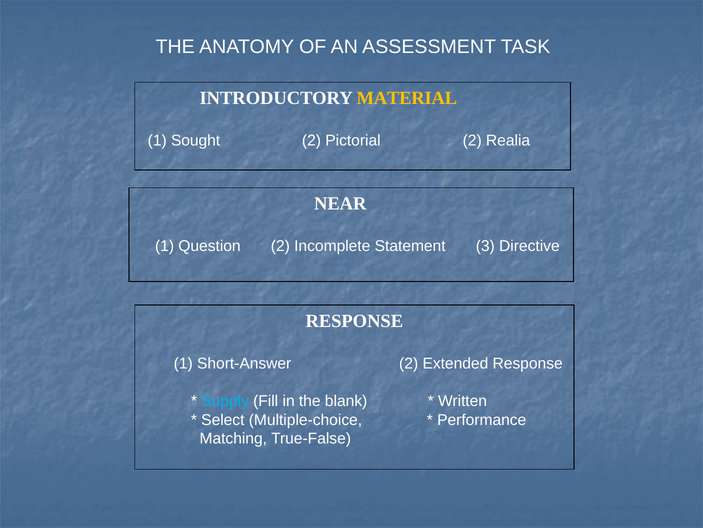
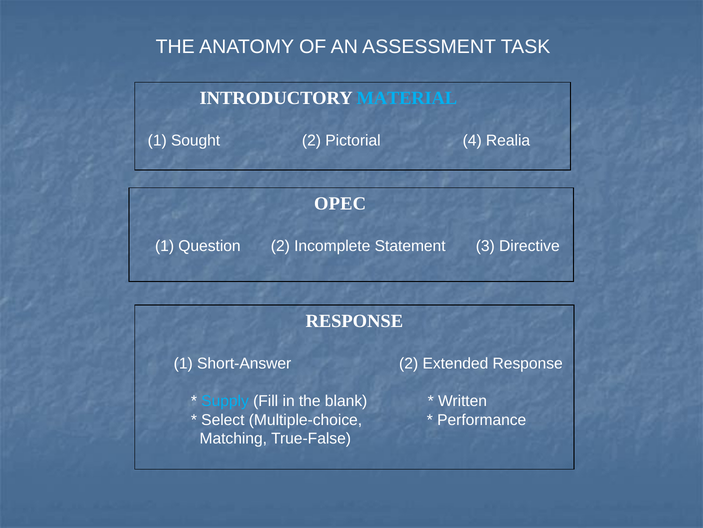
MATERIAL colour: yellow -> light blue (407, 98)
Pictorial 2: 2 -> 4 (472, 140)
NEAR: NEAR -> OPEC (340, 203)
